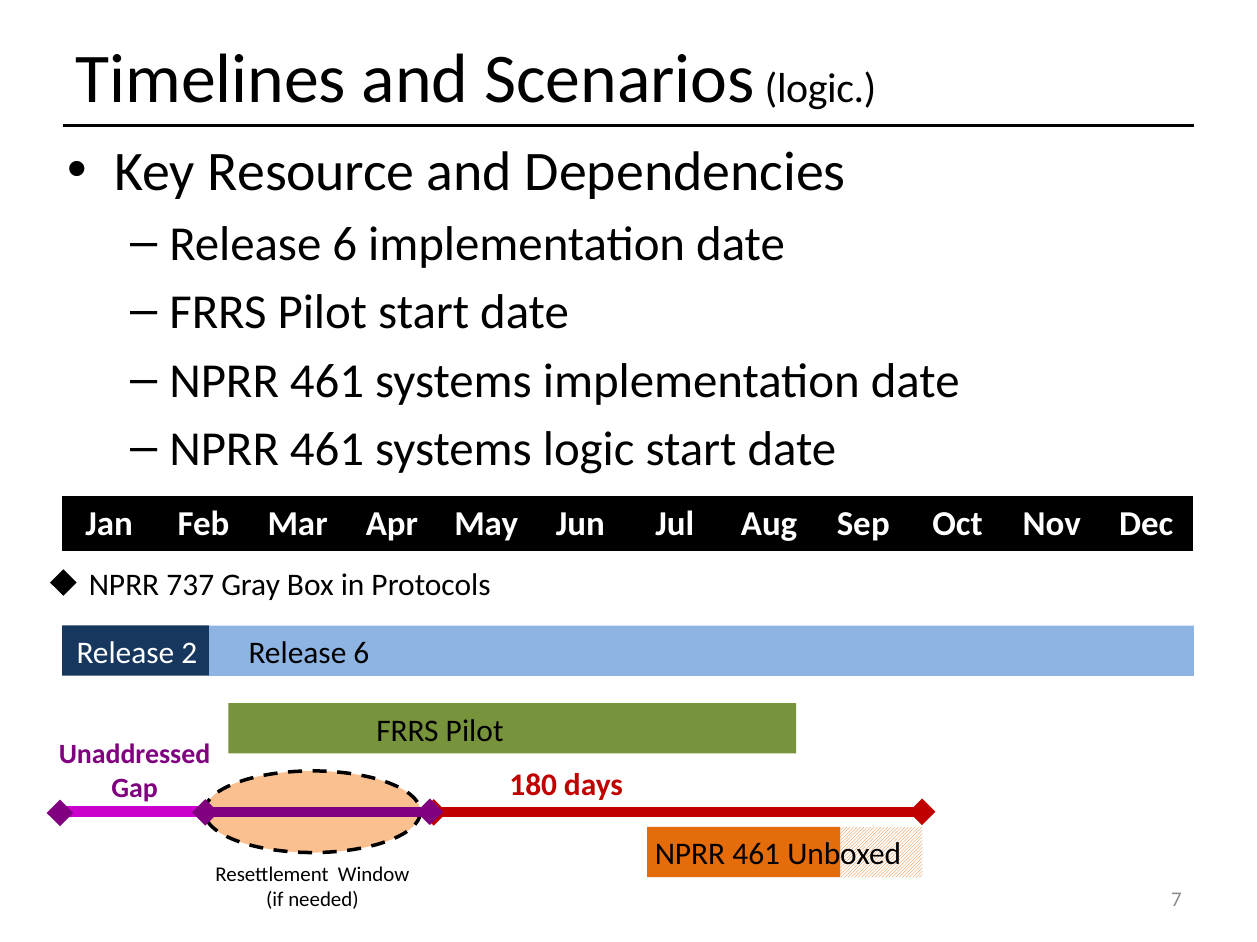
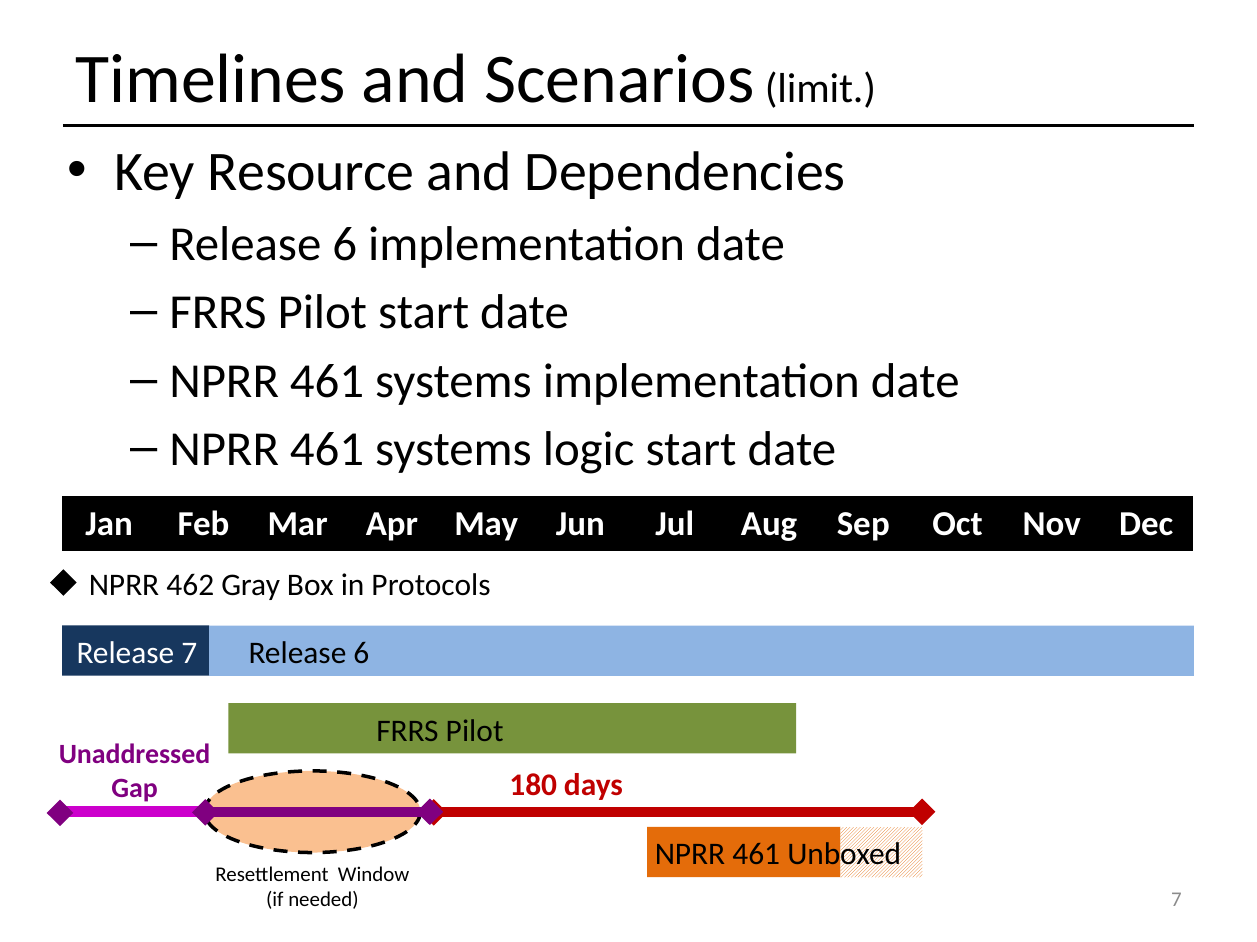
Scenarios logic: logic -> limit (820, 88)
737: 737 -> 462 (190, 585)
Release 2: 2 -> 7 (189, 654)
